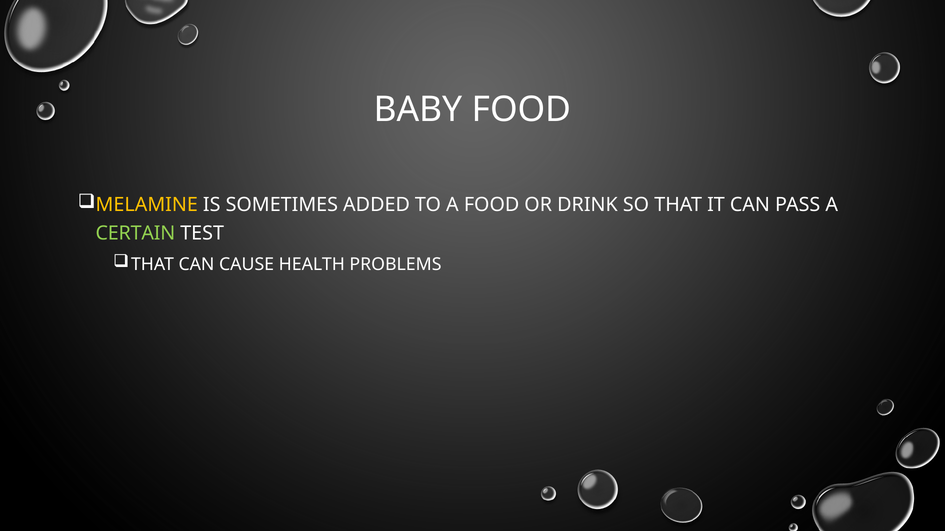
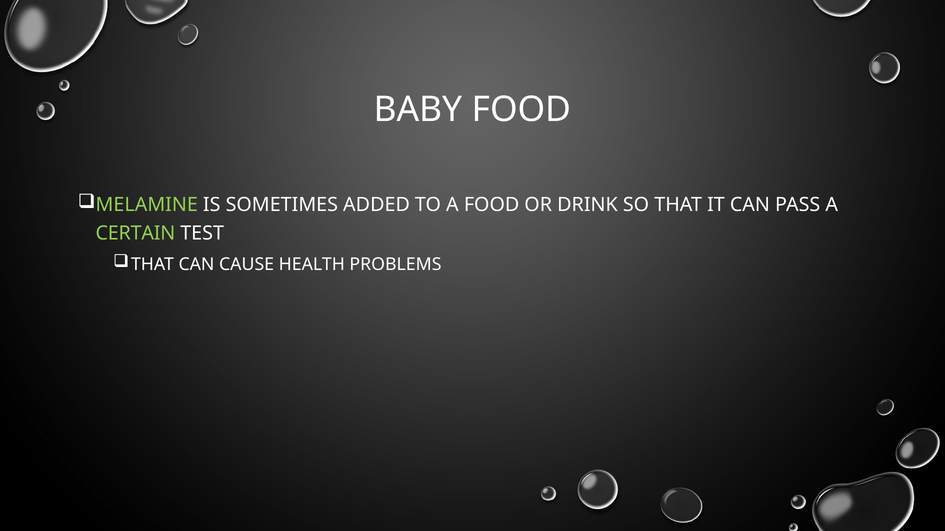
MELAMINE colour: yellow -> light green (147, 205)
